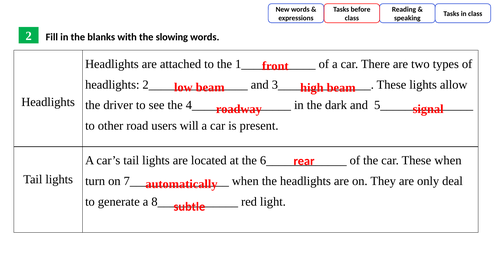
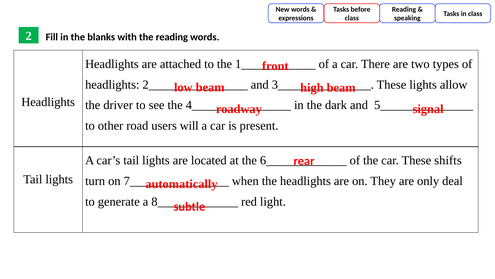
the slowing: slowing -> reading (172, 37)
These when: when -> shifts (448, 160)
